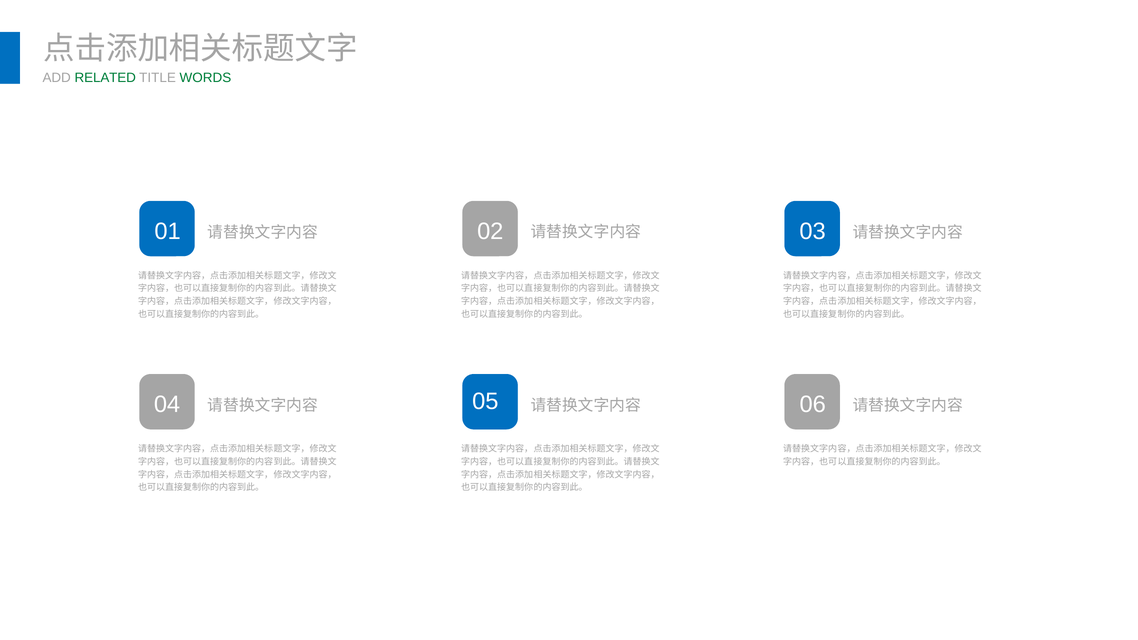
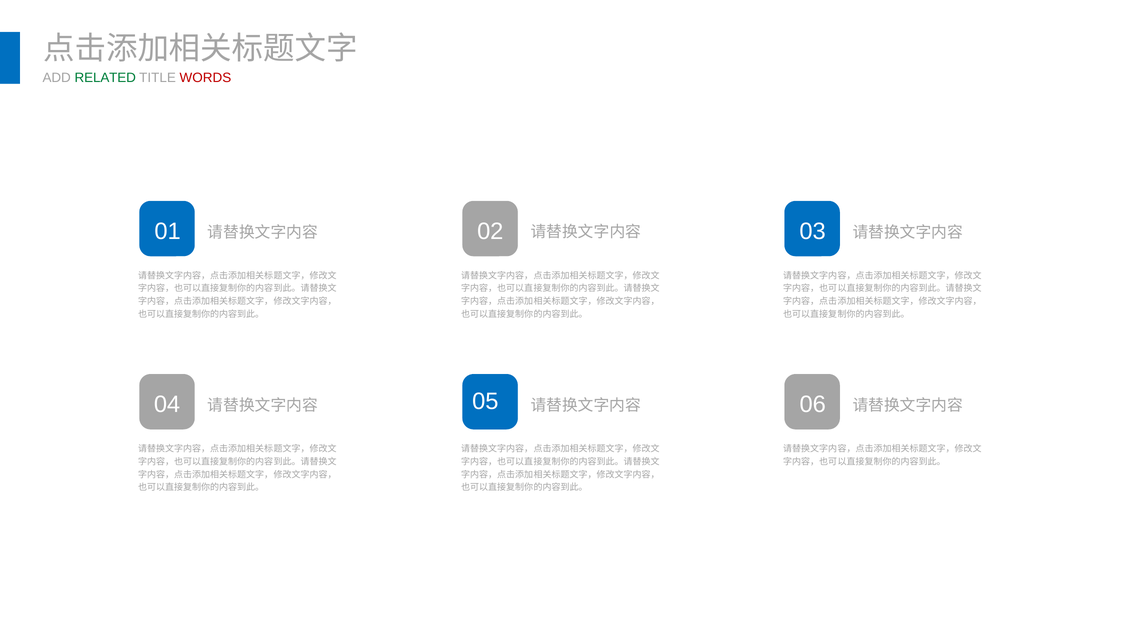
WORDS colour: green -> red (205, 78)
